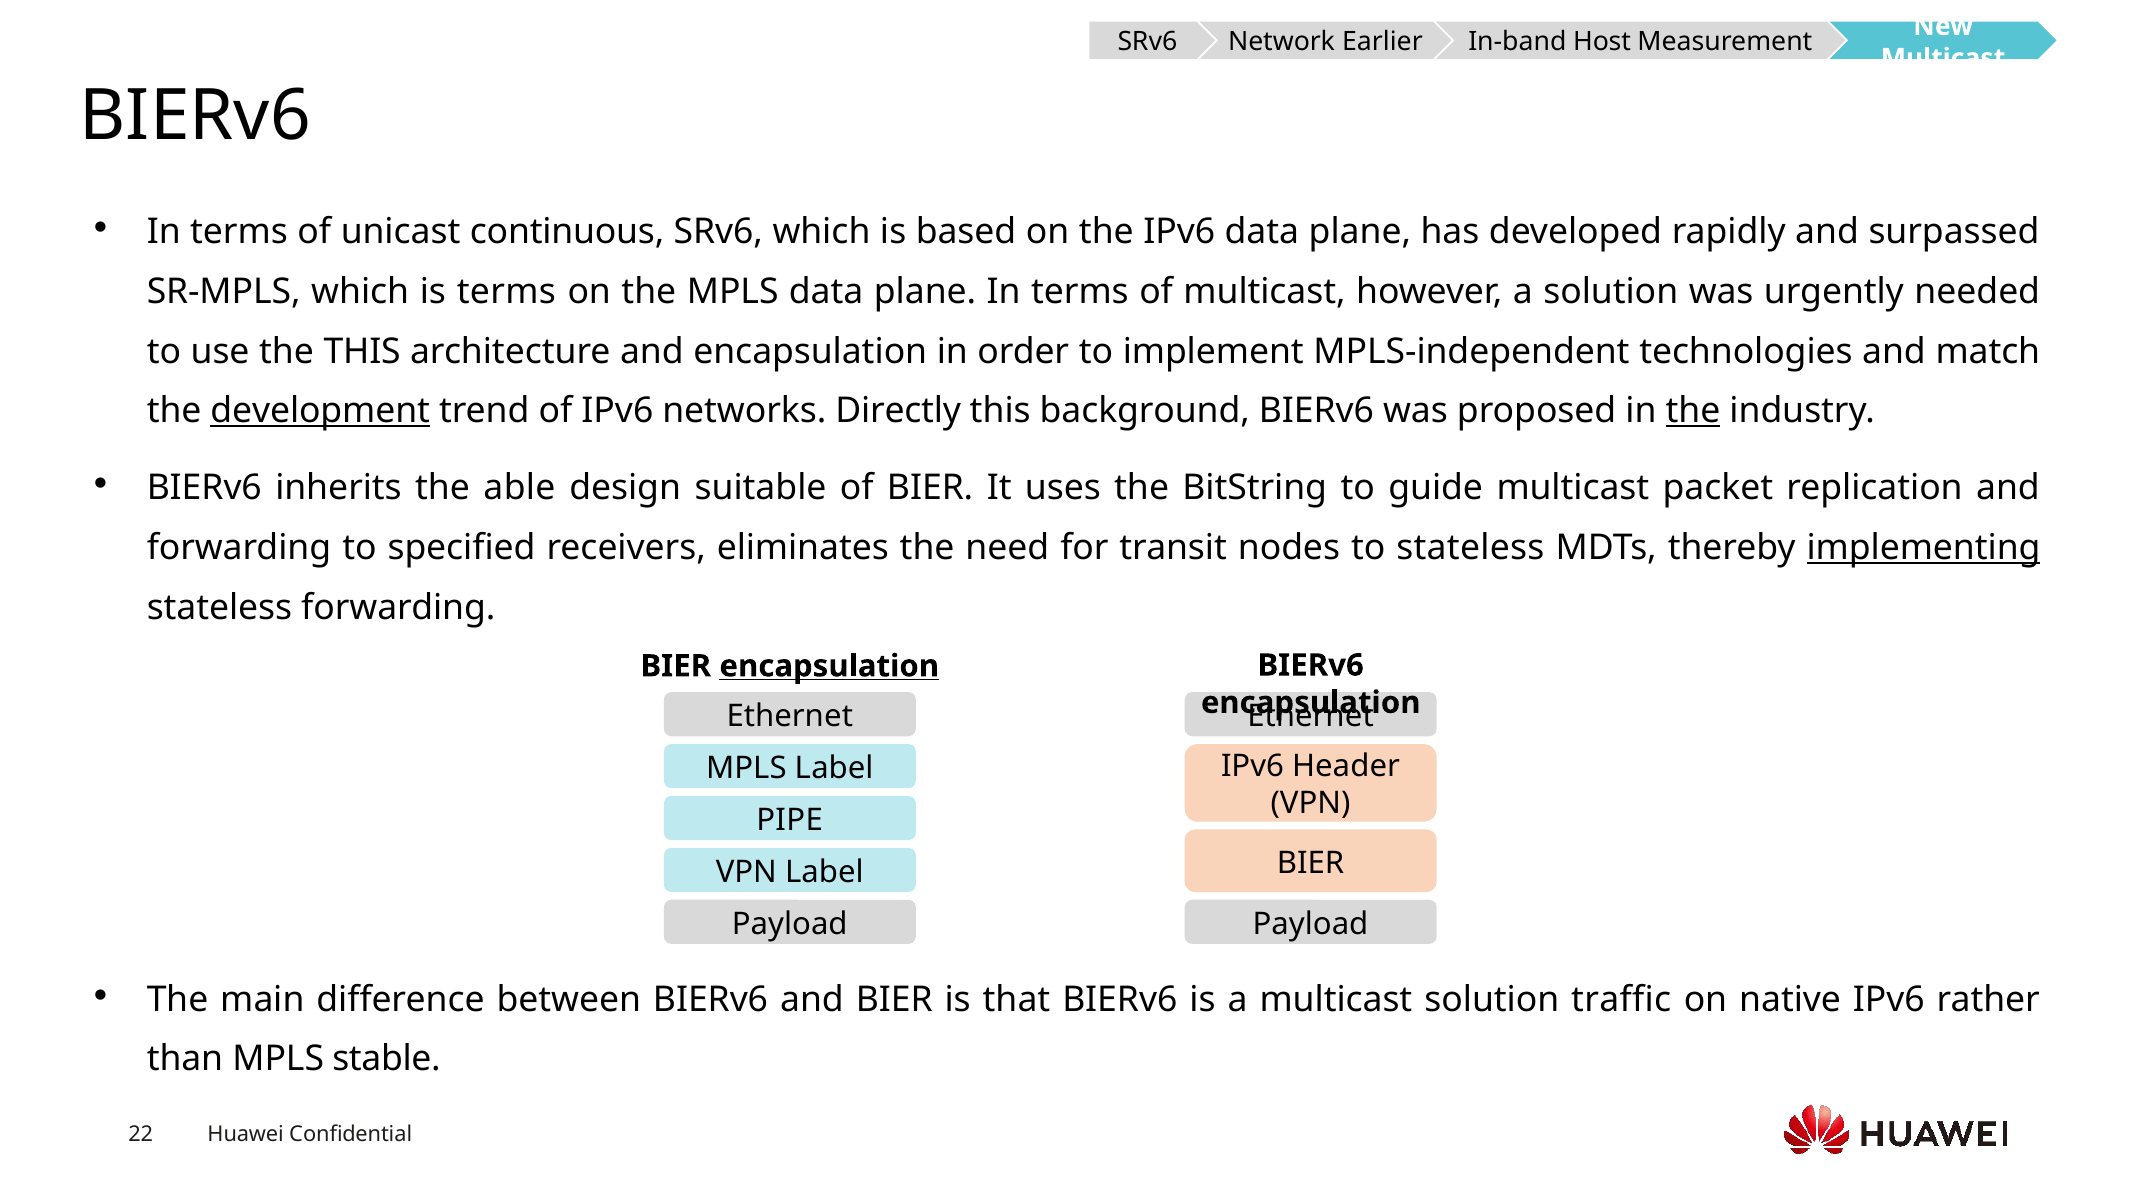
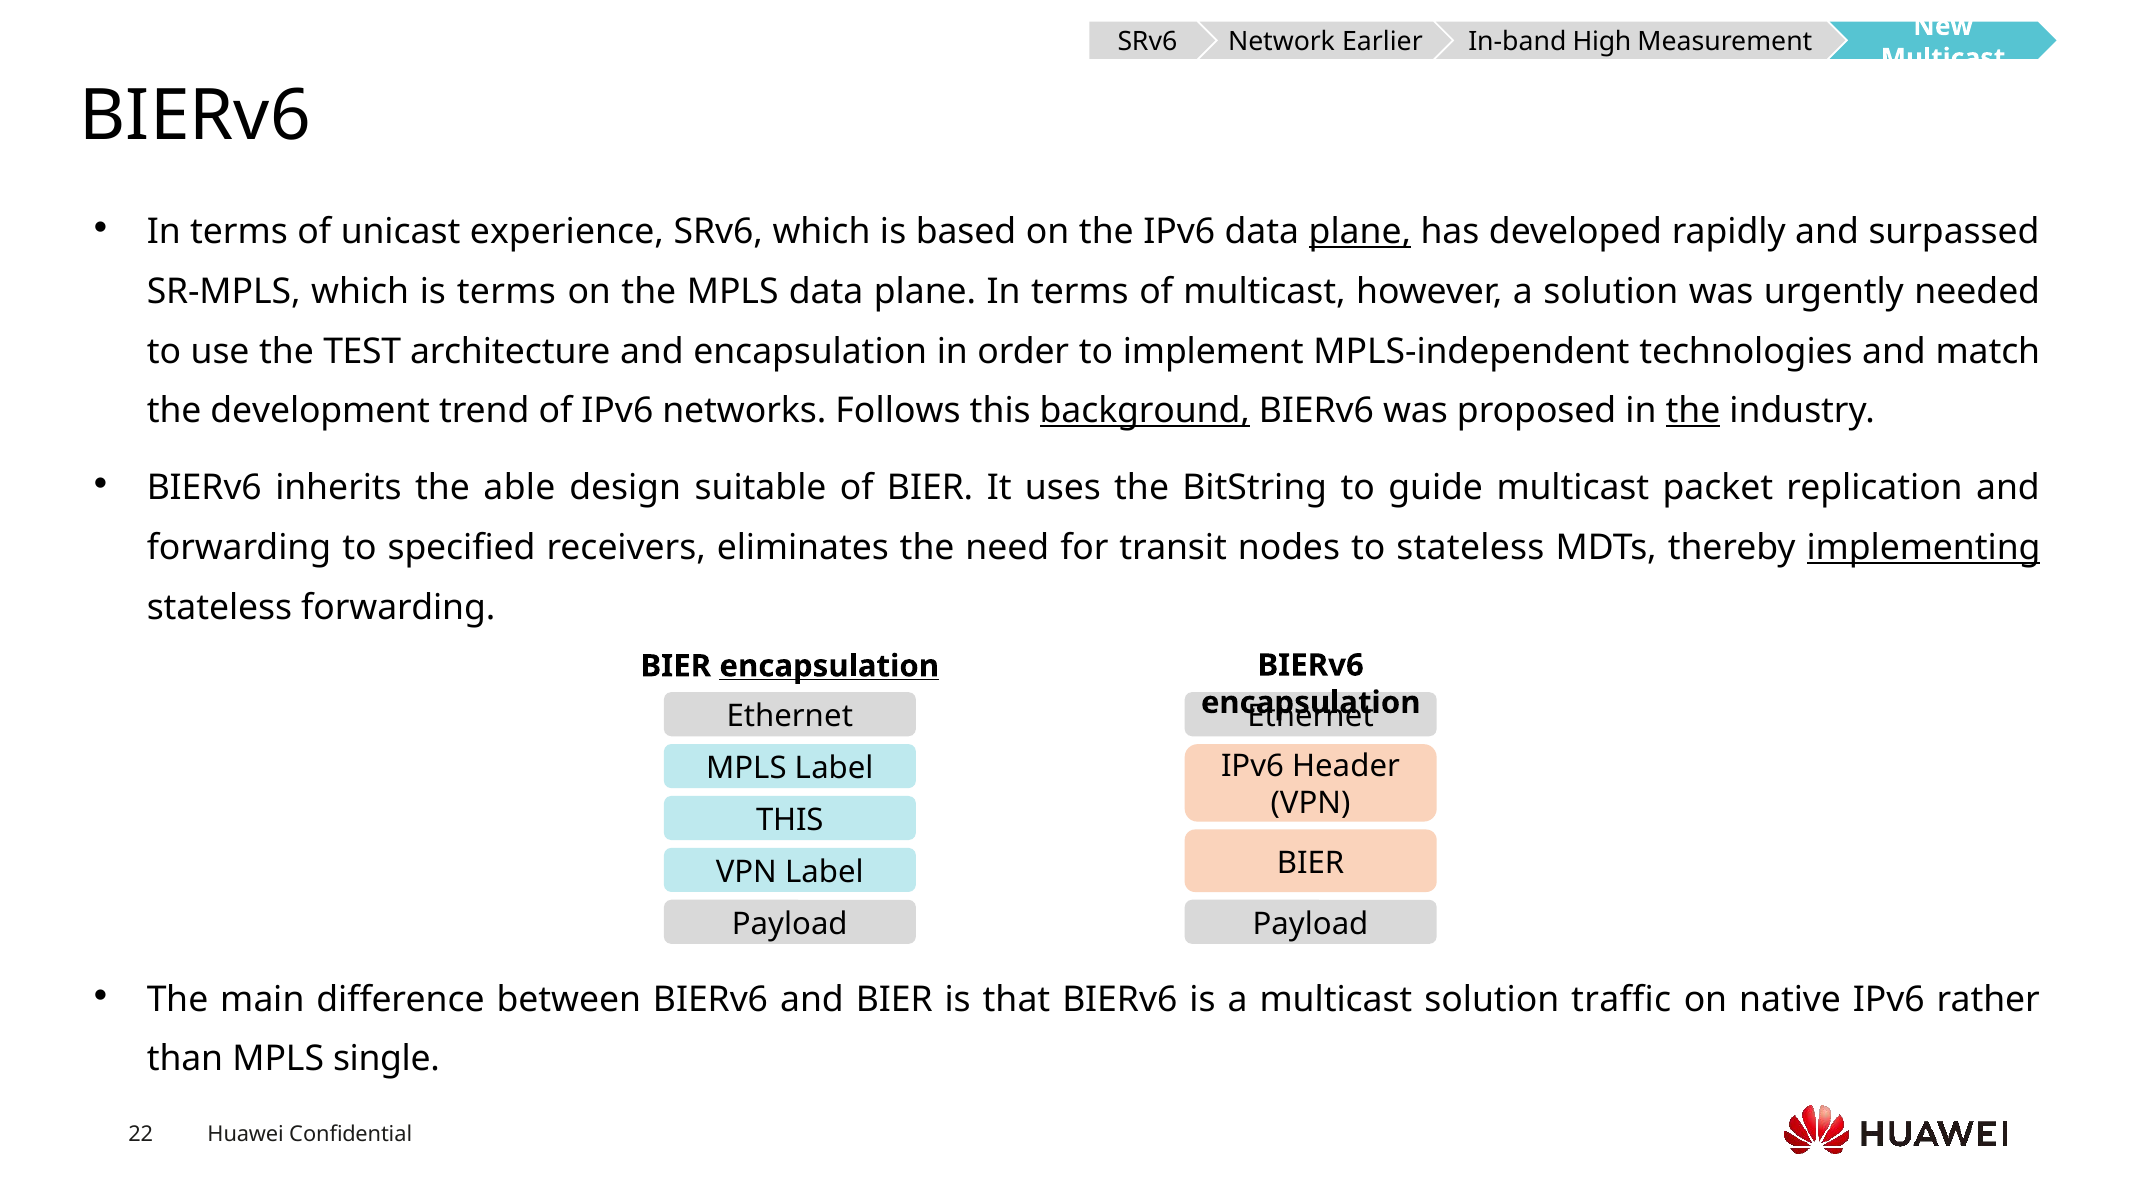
Host: Host -> High (1602, 42)
continuous: continuous -> experience (567, 232)
plane underline: none -> present (1360, 232)
the THIS: THIS -> TEST (362, 351)
development underline: present -> none (320, 411)
Directly: Directly -> Follows (898, 411)
background underline: none -> present (1145, 411)
PIPE: PIPE -> THIS (790, 820)
stable: stable -> single (386, 1059)
